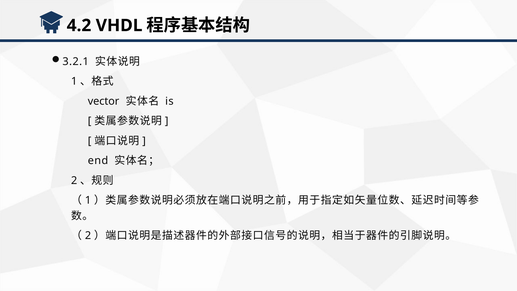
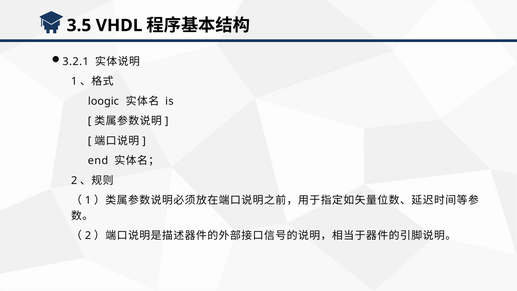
4.2: 4.2 -> 3.5 (79, 25)
vector: vector -> loogic (103, 101)
